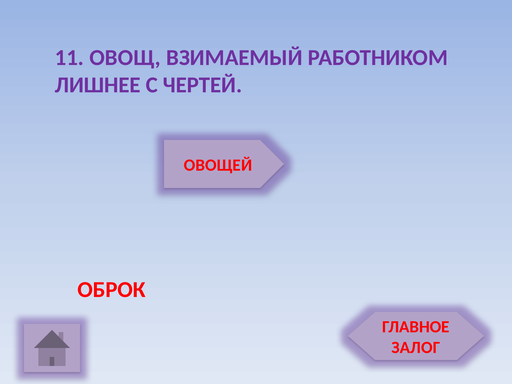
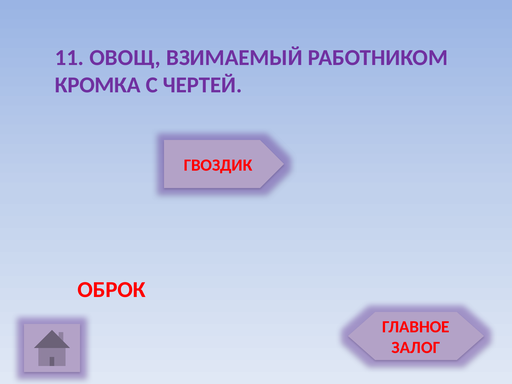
ЛИШНЕЕ: ЛИШНЕЕ -> КРОМКА (98, 85)
ОВОЩЕЙ: ОВОЩЕЙ -> ГВОЗДИК (218, 165)
